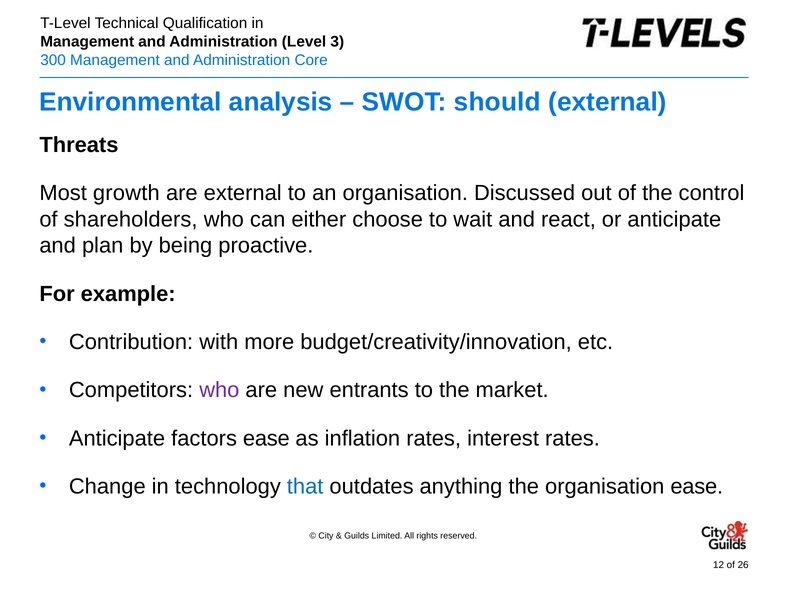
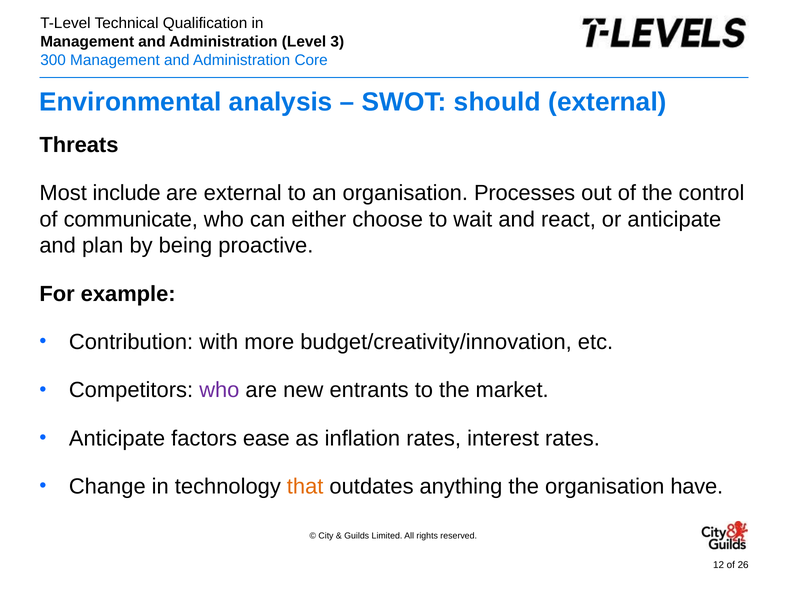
growth: growth -> include (127, 193)
Discussed: Discussed -> Processes (525, 193)
shareholders: shareholders -> communicate (131, 219)
that colour: blue -> orange (305, 487)
organisation ease: ease -> have (697, 487)
